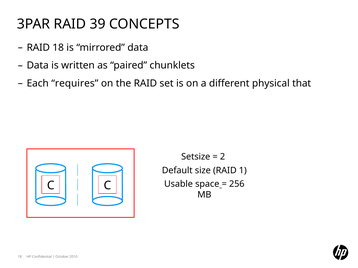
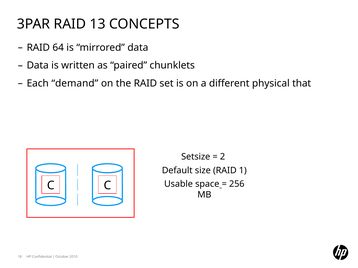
39: 39 -> 13 (98, 24)
RAID 18: 18 -> 64 (58, 48)
requires: requires -> demand (75, 83)
